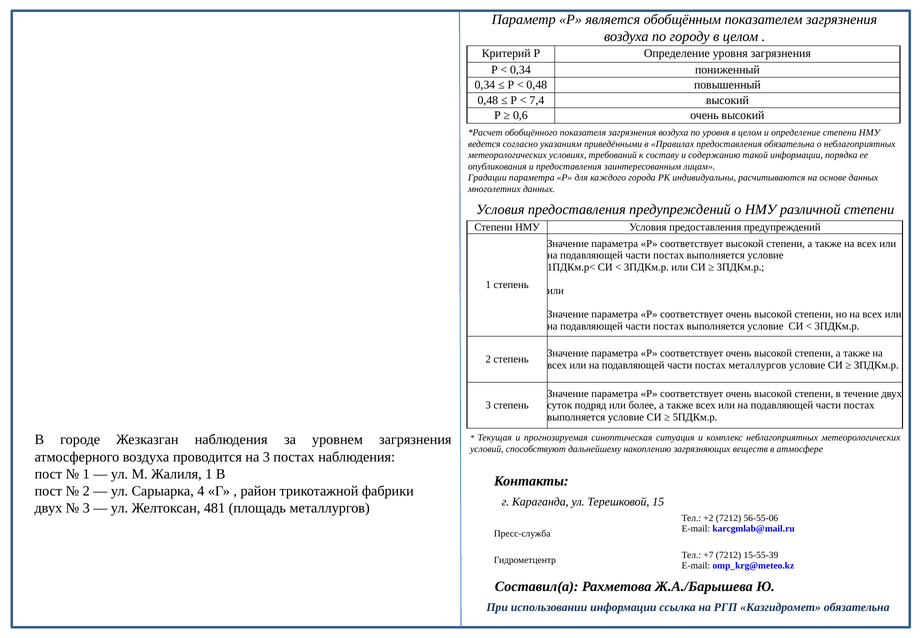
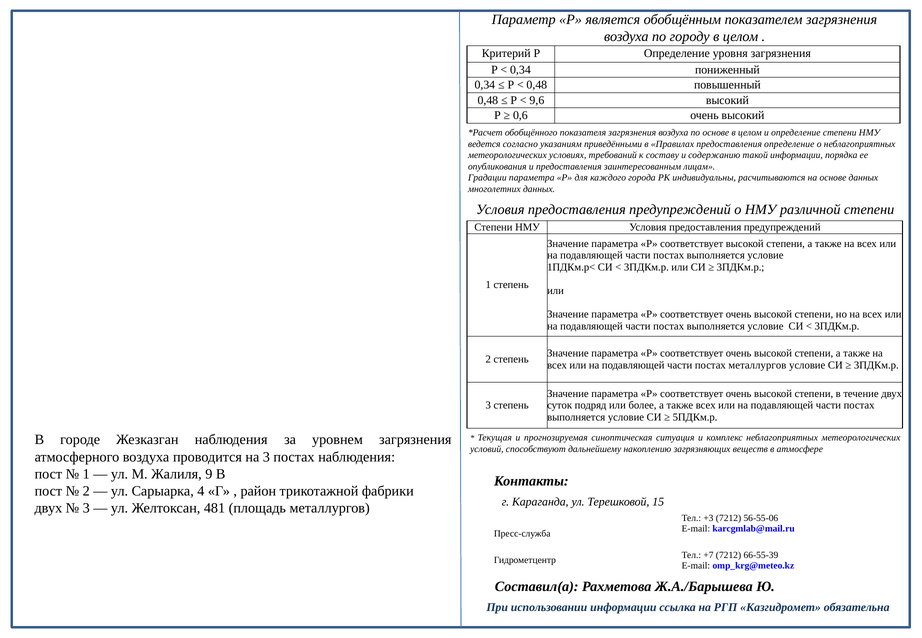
7,4: 7,4 -> 9,6 (537, 100)
по уровня: уровня -> основе (716, 133)
предоставления обязательна: обязательна -> определение (789, 144)
Жалиля 1: 1 -> 9 (209, 474)
+2: +2 -> +3 (708, 518)
15-55-39: 15-55-39 -> 66-55-39 (761, 555)
